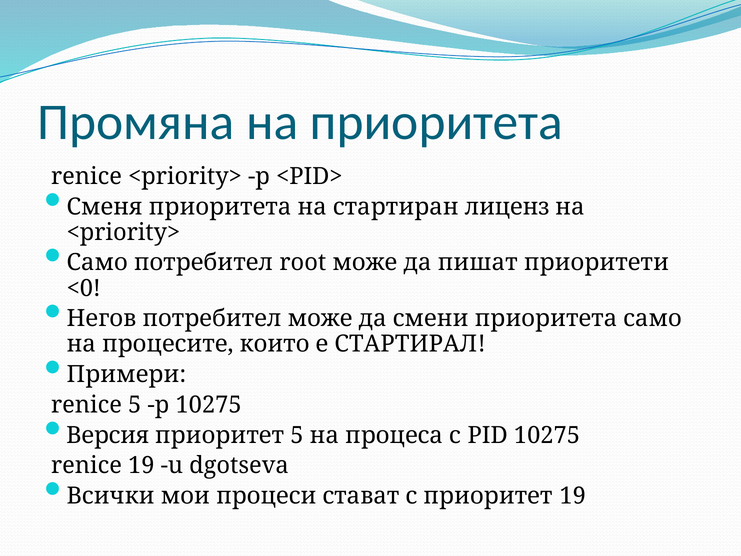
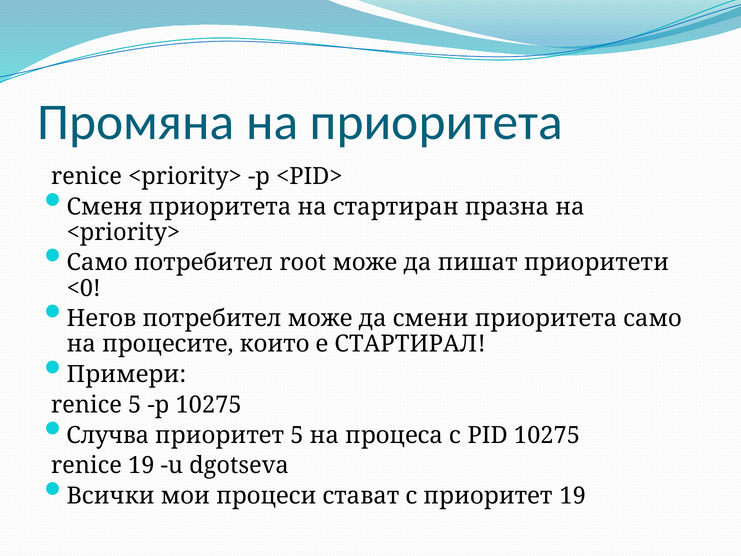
лиценз: лиценз -> празна (507, 207)
Версия: Версия -> Случва (108, 435)
